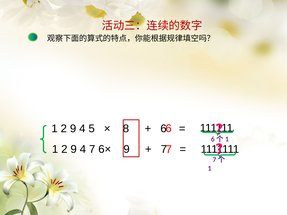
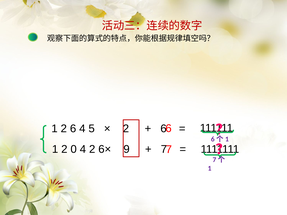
9: 9 -> 6 (73, 129)
8: 8 -> 2 (126, 129)
9: 9 -> 0 (74, 149)
4 7: 7 -> 2 (92, 149)
